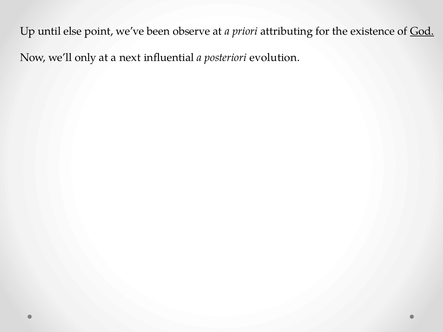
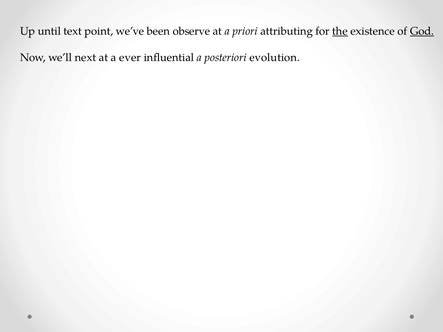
else: else -> text (73, 31)
the underline: none -> present (340, 31)
only: only -> next (85, 58)
next: next -> ever (130, 58)
